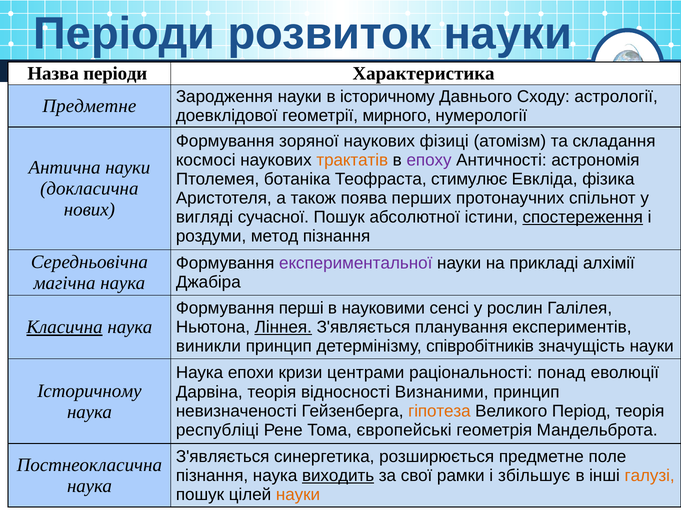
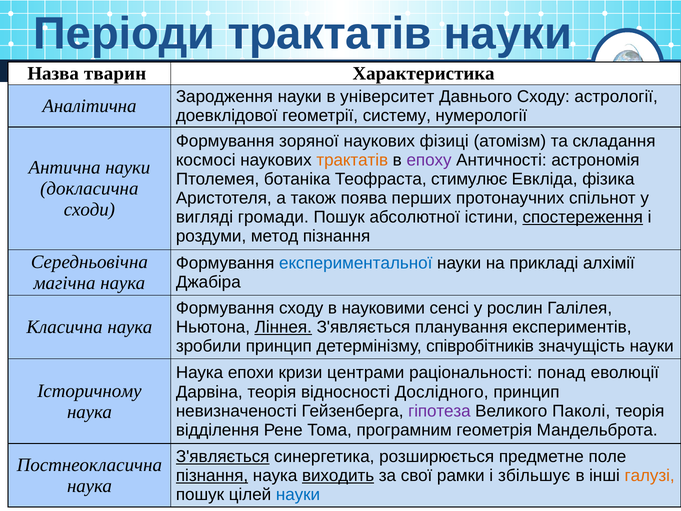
Періоди розвиток: розвиток -> трактатів (330, 34)
Назва періоди: періоди -> тварин (115, 73)
в історичному: історичному -> університет (387, 97)
Предметне: Предметне -> Аналітична (89, 106)
мирного: мирного -> систему (397, 116)
нових: нових -> сходи (89, 209)
сучасної: сучасної -> громади (273, 217)
експериментальної colour: purple -> blue (356, 263)
Формування перші: перші -> сходу (301, 308)
Класична underline: present -> none (65, 327)
виникли: виникли -> зробили (209, 346)
Визнаними: Визнаними -> Дослідного (442, 392)
гіпотеза colour: orange -> purple (439, 411)
Період: Період -> Паколі (581, 411)
республіці: республіці -> відділення (218, 430)
європейські: європейські -> програмним (404, 430)
З'являється underline: none -> present (223, 456)
пізнання underline: none -> present (212, 475)
науки colour: orange -> blue (298, 494)
